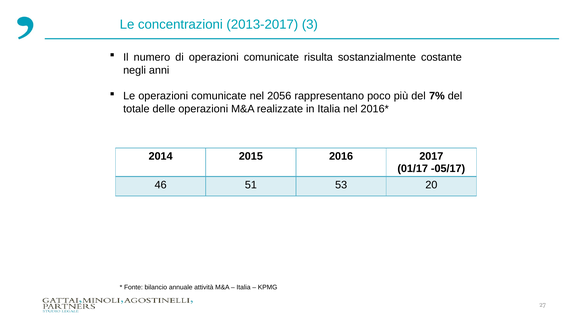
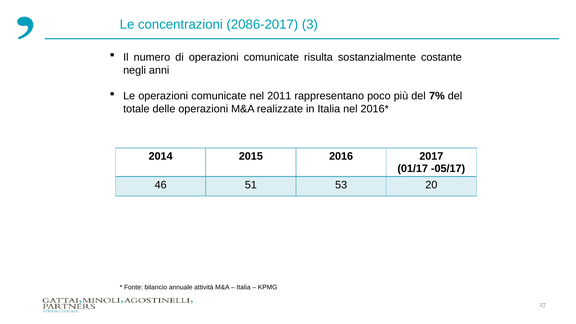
2013-2017: 2013-2017 -> 2086-2017 (262, 24)
2056: 2056 -> 2011 (279, 96)
